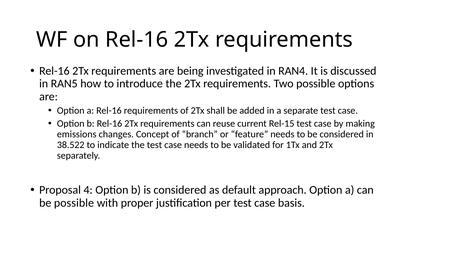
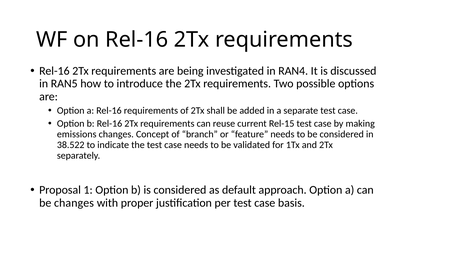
4: 4 -> 1 (88, 190)
be possible: possible -> changes (74, 203)
